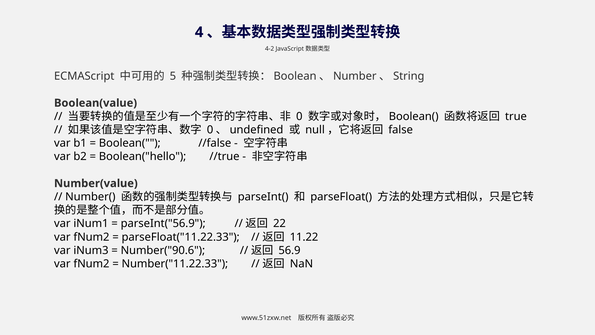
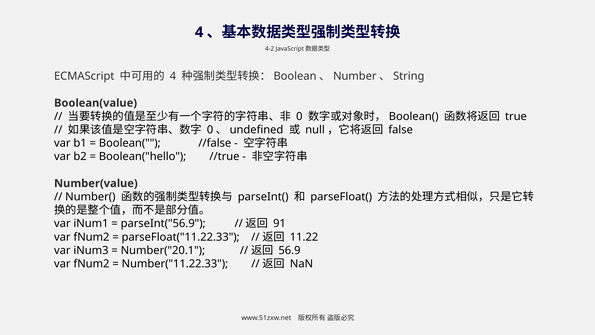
5: 5 -> 4 (173, 76)
22: 22 -> 91 (279, 223)
Number("90.6: Number("90.6 -> Number("20.1 (163, 250)
